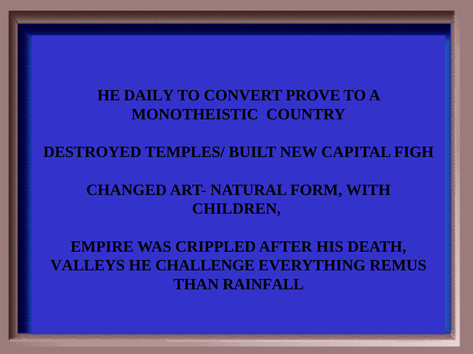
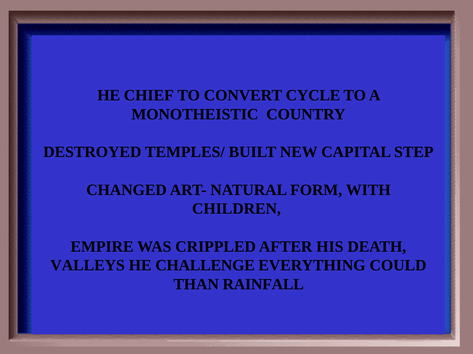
DAILY: DAILY -> CHIEF (149, 96)
PROVE: PROVE -> CYCLE (313, 96)
FIGH: FIGH -> STEP (414, 152)
REMUS: REMUS -> COULD (398, 266)
